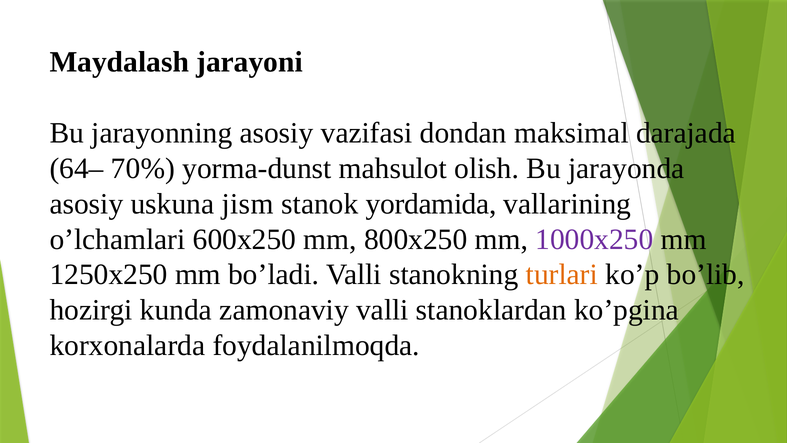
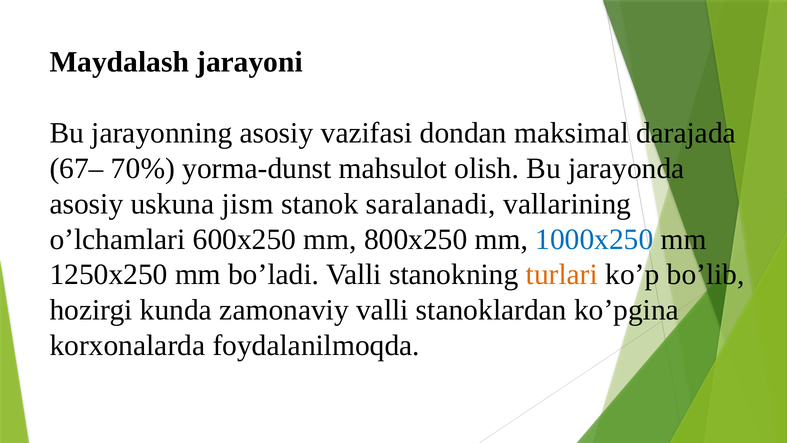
64–: 64– -> 67– (77, 168)
yordamida: yordamida -> saralanadi (431, 204)
1000x250 colour: purple -> blue (594, 239)
